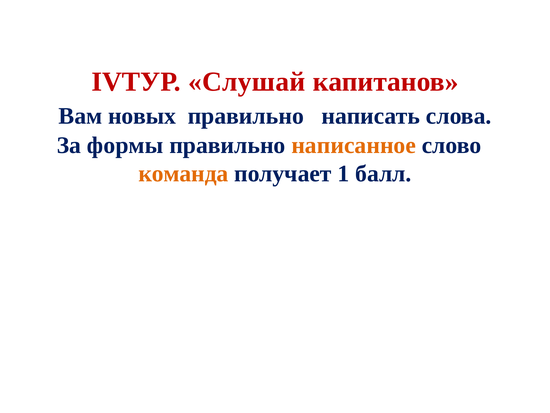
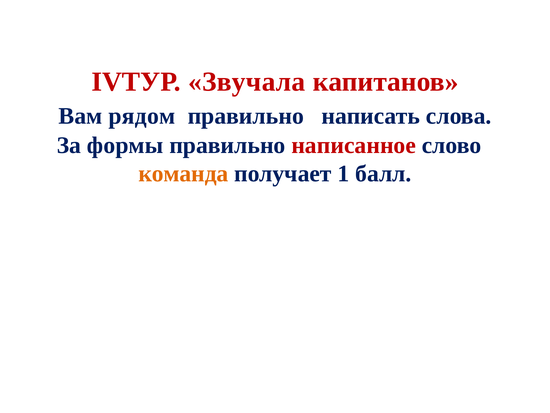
Слушай: Слушай -> Звучала (247, 82)
новых: новых -> рядом (142, 116)
написанное colour: orange -> red (354, 145)
